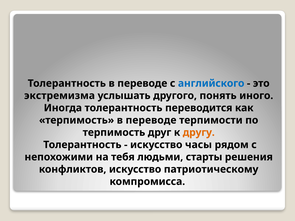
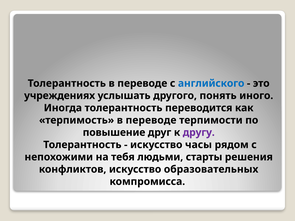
экстремизма: экстремизма -> учреждениях (60, 96)
терпимость: терпимость -> повышение (114, 133)
другу colour: orange -> purple (199, 133)
патриотическому: патриотическому -> образовательных (211, 169)
